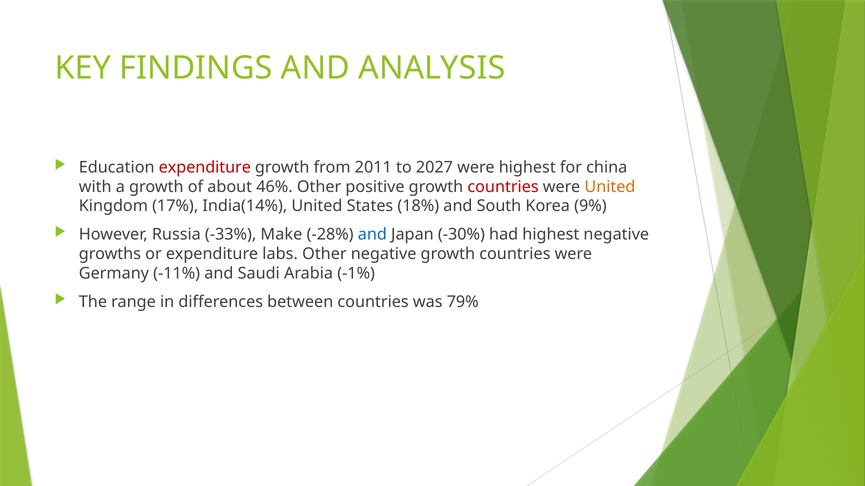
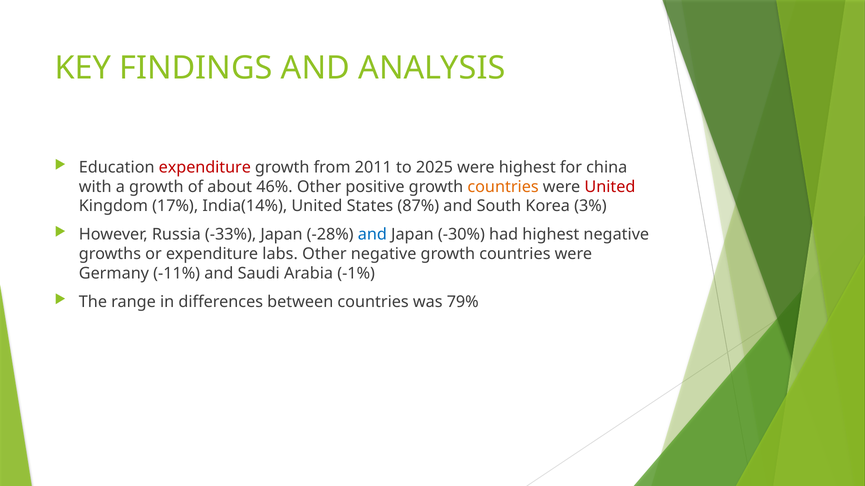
2027: 2027 -> 2025 (434, 167)
countries colour: red -> orange (503, 187)
United colour: orange -> red (610, 187)
18%: 18% -> 87% (418, 206)
9%: 9% -> 3% (590, 206)
-33% Make: Make -> Japan (282, 235)
